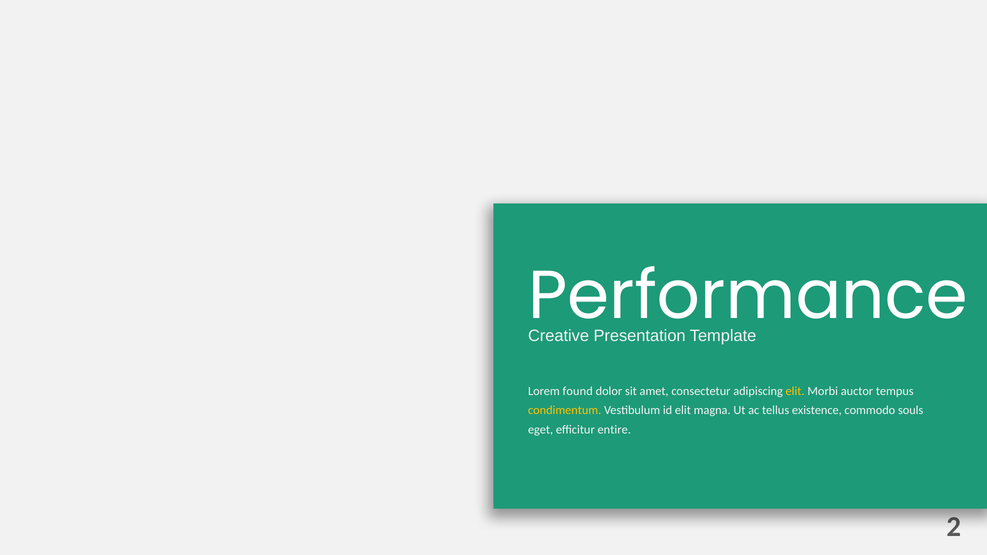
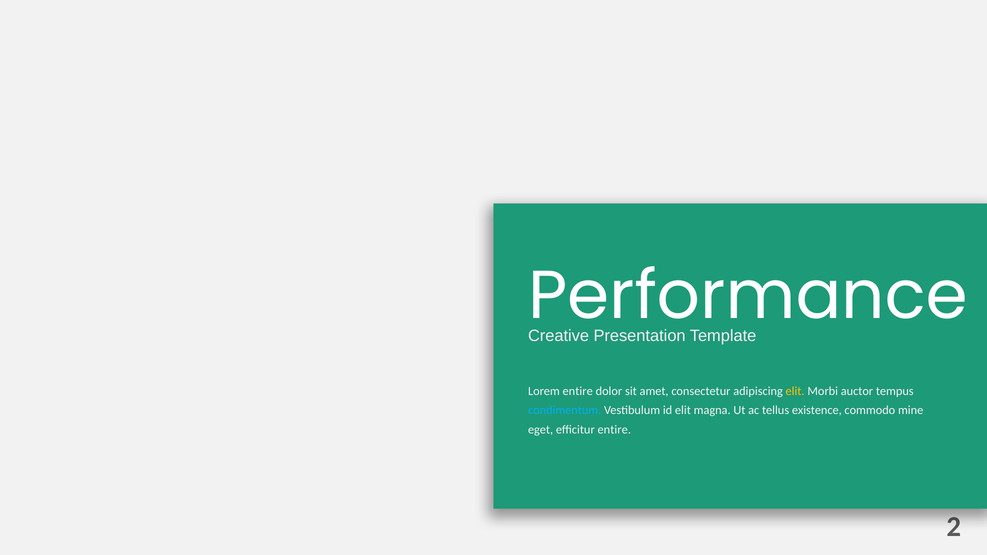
Lorem found: found -> entire (578, 391)
condimentum colour: yellow -> light blue (565, 410)
souls: souls -> mine (911, 410)
